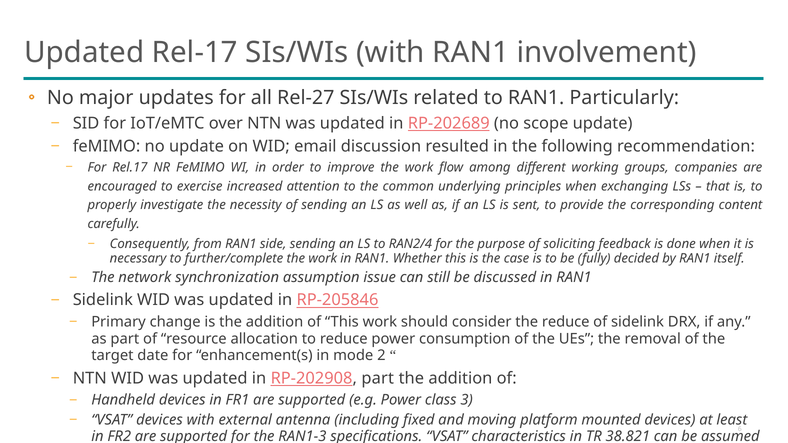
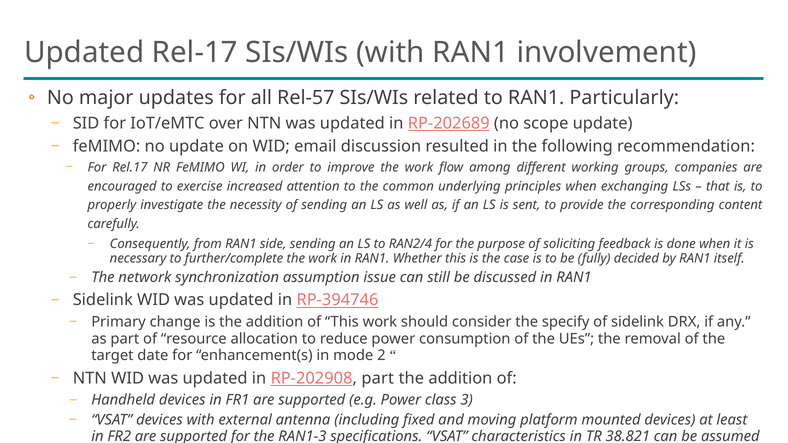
Rel-27: Rel-27 -> Rel-57 (306, 98)
RP-205846: RP-205846 -> RP-394746 (337, 300)
the reduce: reduce -> specify (566, 322)
